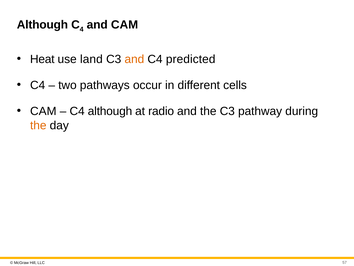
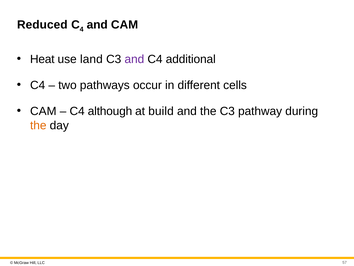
Although: Although -> Reduced (42, 25)
and colour: orange -> purple (134, 59)
predicted: predicted -> additional (191, 59)
radio: radio -> build (161, 111)
